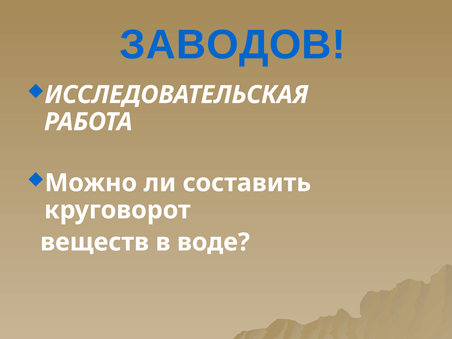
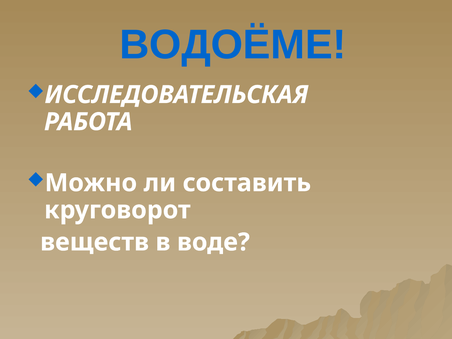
ЗАВОДОВ: ЗАВОДОВ -> ВОДОЁМЕ (233, 45)
